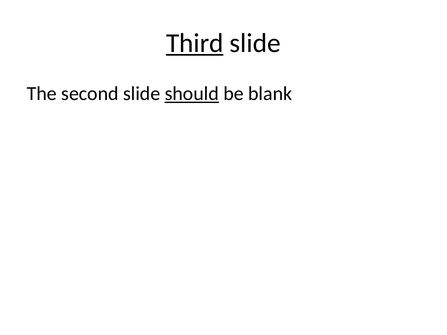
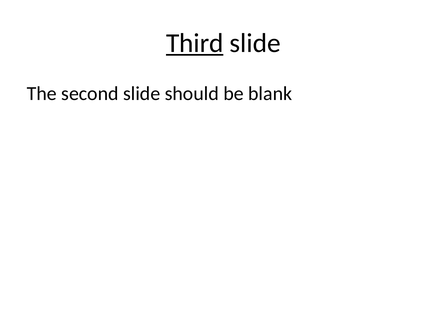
should underline: present -> none (192, 94)
